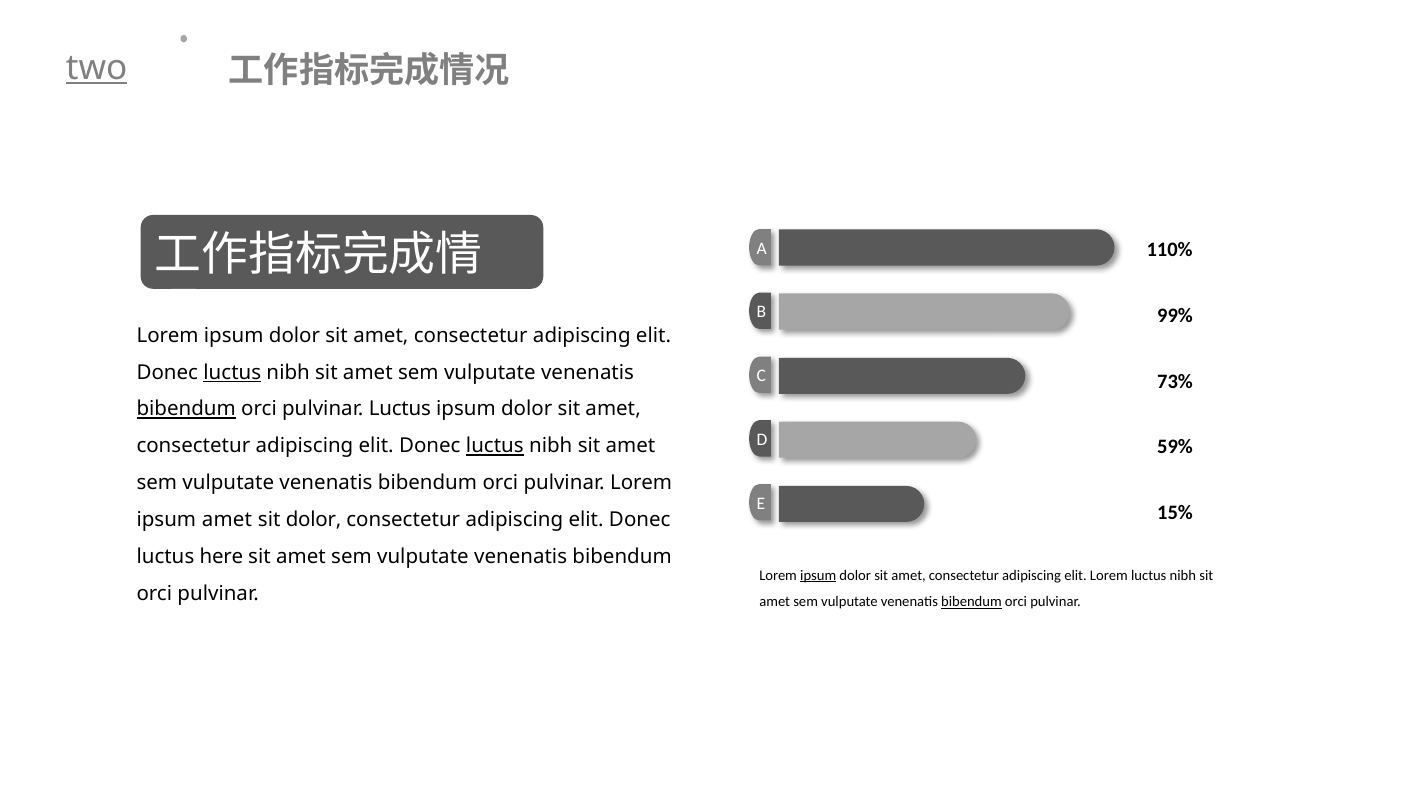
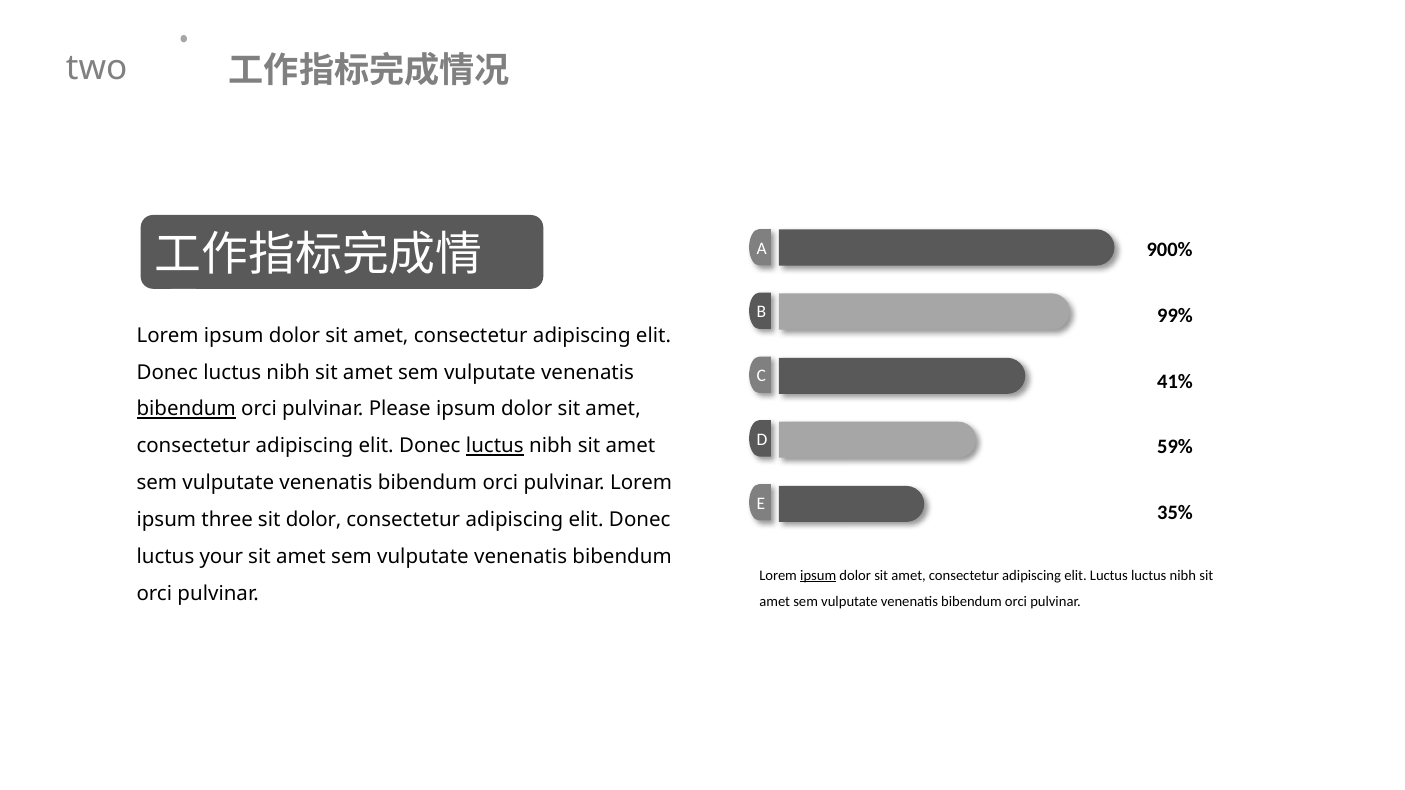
two underline: present -> none (97, 68)
110%: 110% -> 900% (1170, 250)
luctus underline: present -> none (232, 372)
73%: 73% -> 41% (1175, 382)
pulvinar Luctus: Luctus -> Please (400, 409)
15%: 15% -> 35% (1175, 513)
ipsum amet: amet -> three (227, 520)
here: here -> your (221, 557)
elit Lorem: Lorem -> Luctus (1109, 576)
bibendum underline: present -> none (971, 602)
